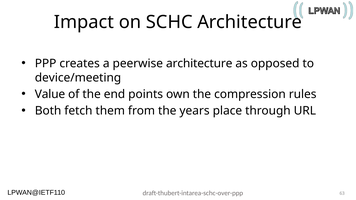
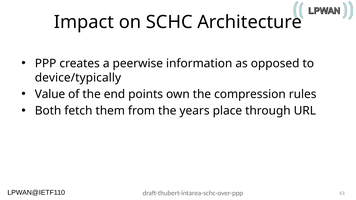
peerwise architecture: architecture -> information (199, 63)
device/meeting: device/meeting -> device/typically (78, 78)
